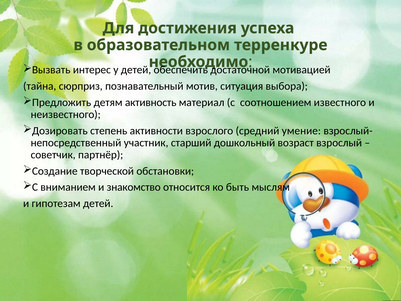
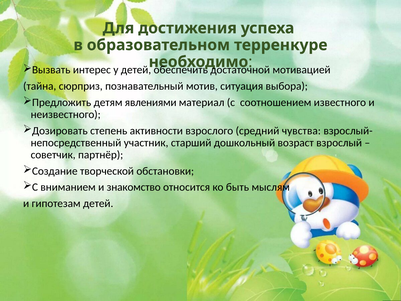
активность: активность -> явлениями (151, 102)
умение: умение -> чувства (301, 131)
